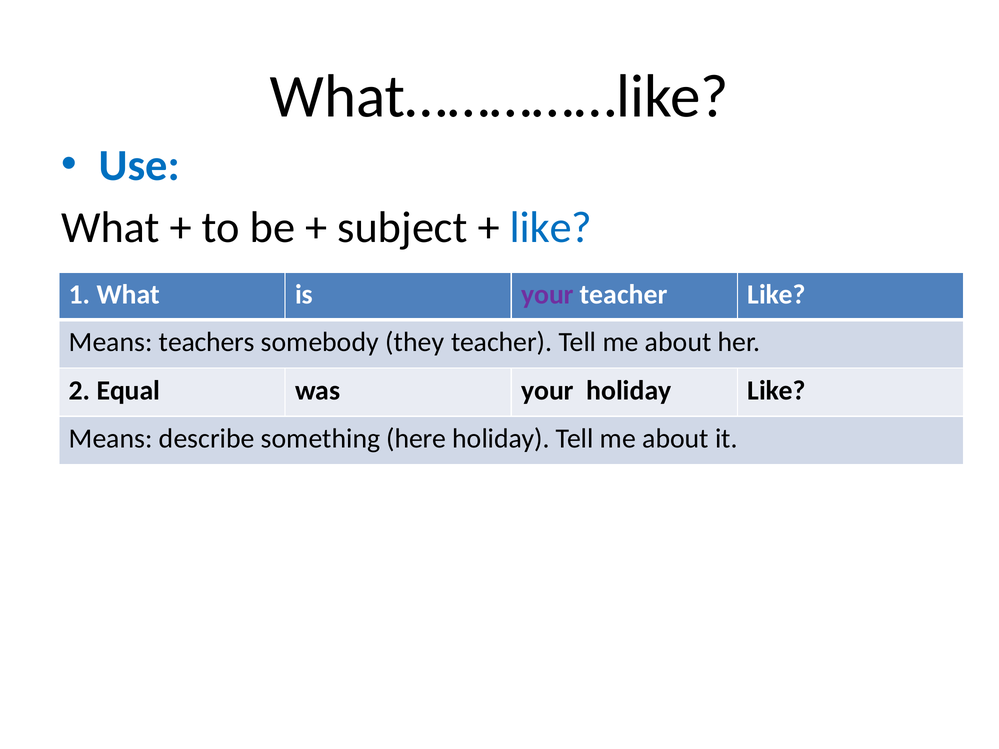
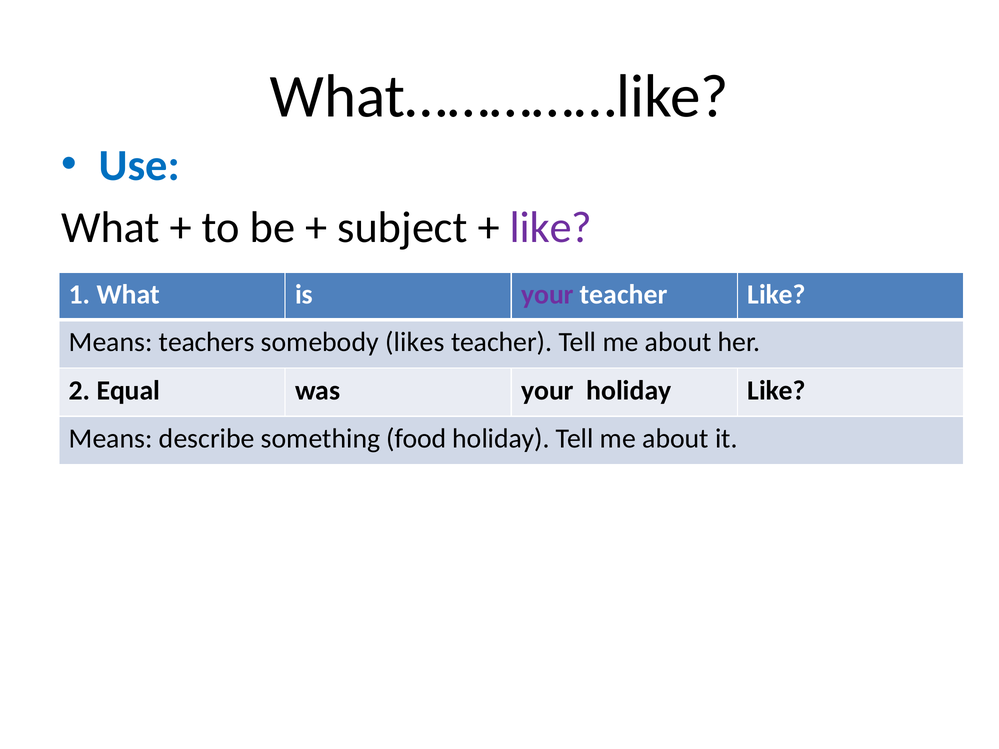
like colour: blue -> purple (551, 228)
they: they -> likes (415, 342)
here: here -> food (416, 439)
